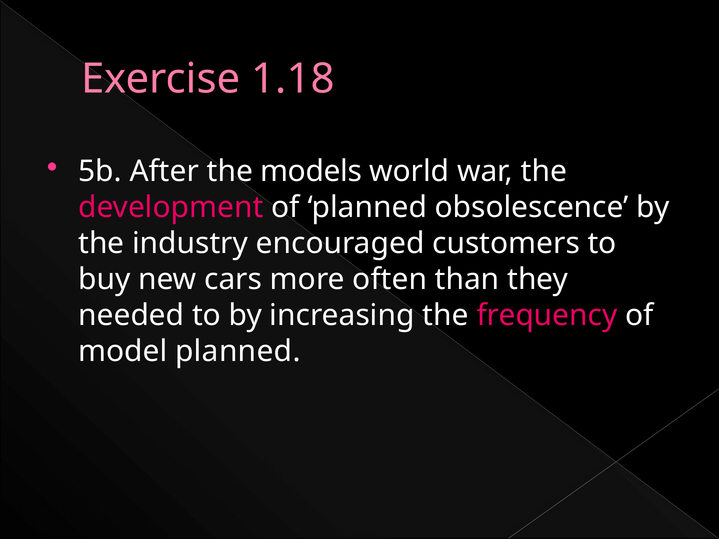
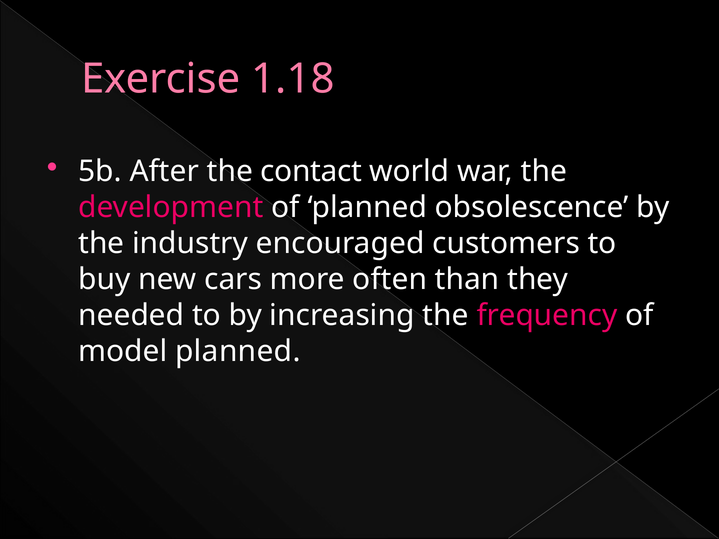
models: models -> contact (311, 172)
